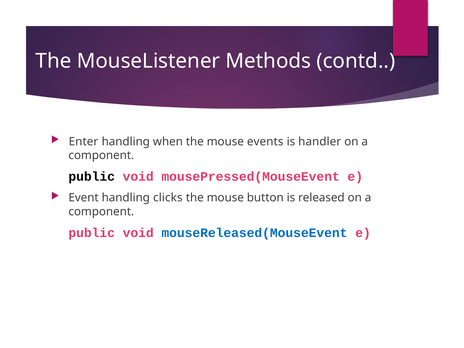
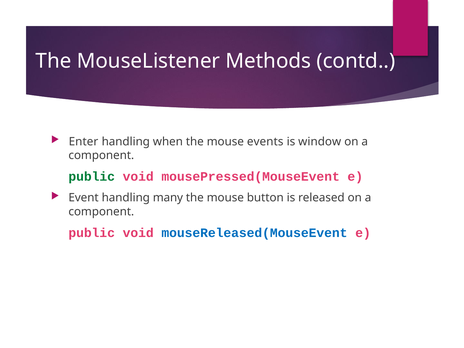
handler: handler -> window (320, 142)
public colour: black -> green (92, 177)
clicks: clicks -> many (168, 198)
